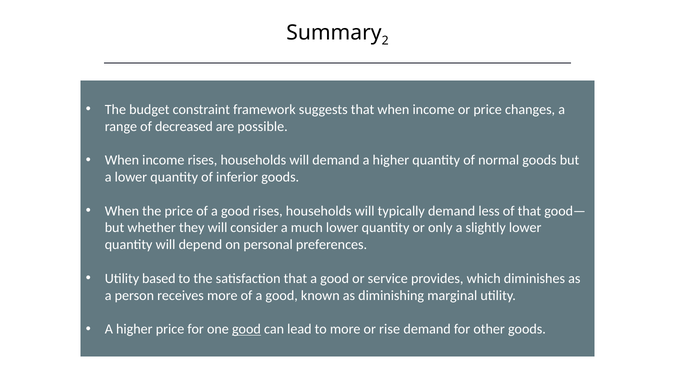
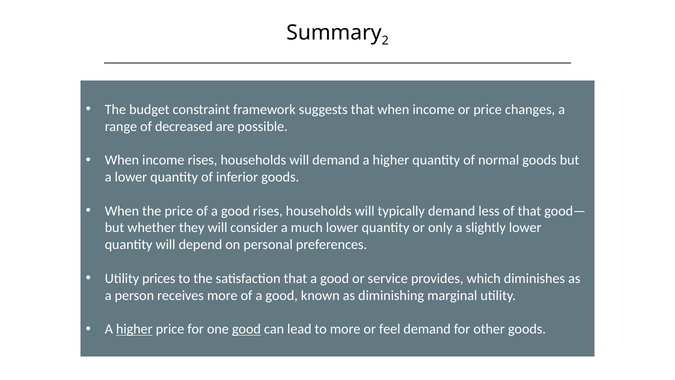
based: based -> prices (159, 278)
higher underline: none -> present (134, 329)
rise: rise -> feel (390, 329)
